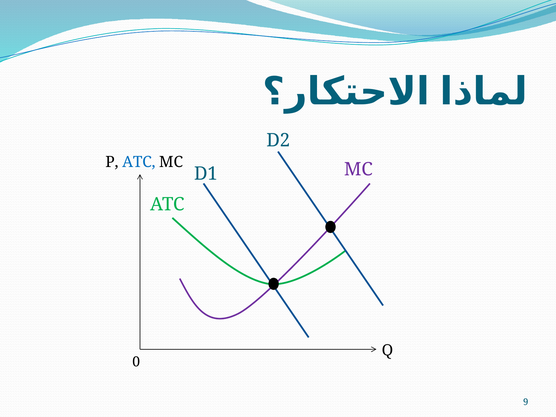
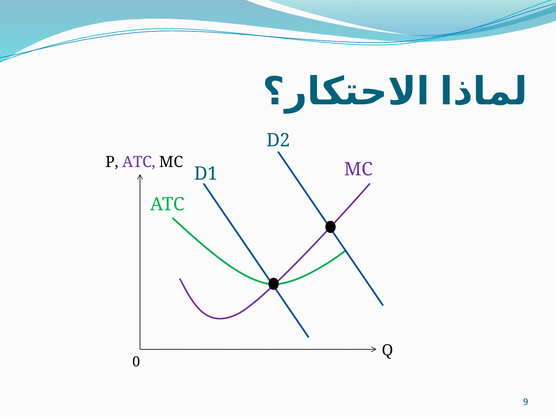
ATC colour: blue -> purple (139, 162)
